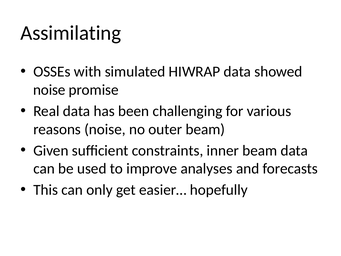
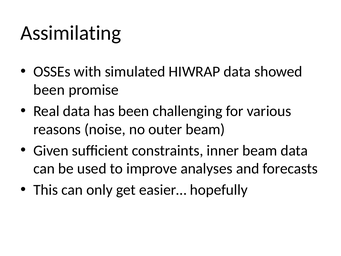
noise: noise -> been (49, 90)
